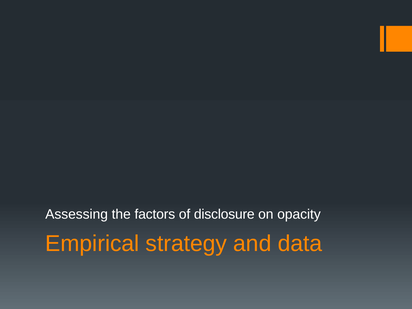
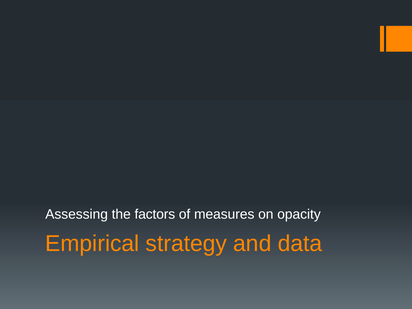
disclosure: disclosure -> measures (224, 214)
